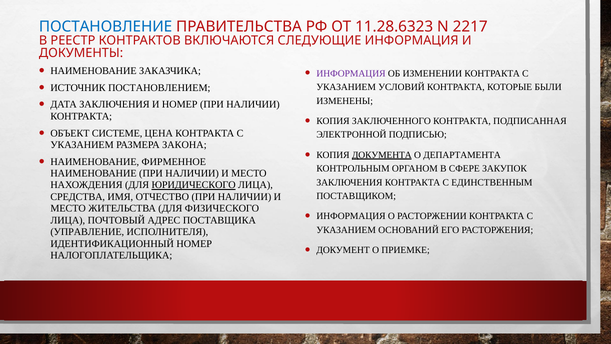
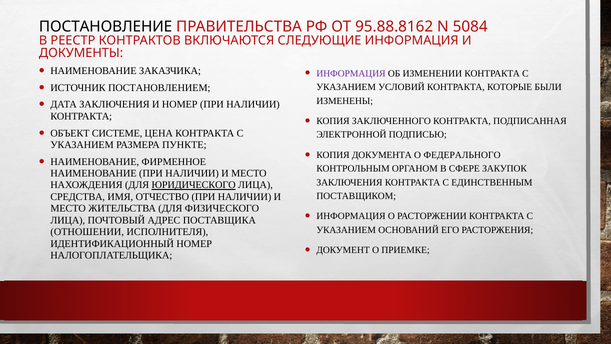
ПОСТАНОВЛЕНИЕ colour: blue -> black (106, 27)
11.28.6323: 11.28.6323 -> 95.88.8162 (394, 27)
2217: 2217 -> 5084 (470, 27)
ЗАКОНА: ЗАКОНА -> ПУНКТЕ (184, 145)
ДОКУМЕНТА underline: present -> none (382, 155)
ДЕПАРТАМЕНТА: ДЕПАРТАМЕНТА -> ФЕДЕРАЛЬНОГО (462, 155)
УПРАВЛЕНИЕ: УПРАВЛЕНИЕ -> ОТНОШЕНИИ (87, 232)
